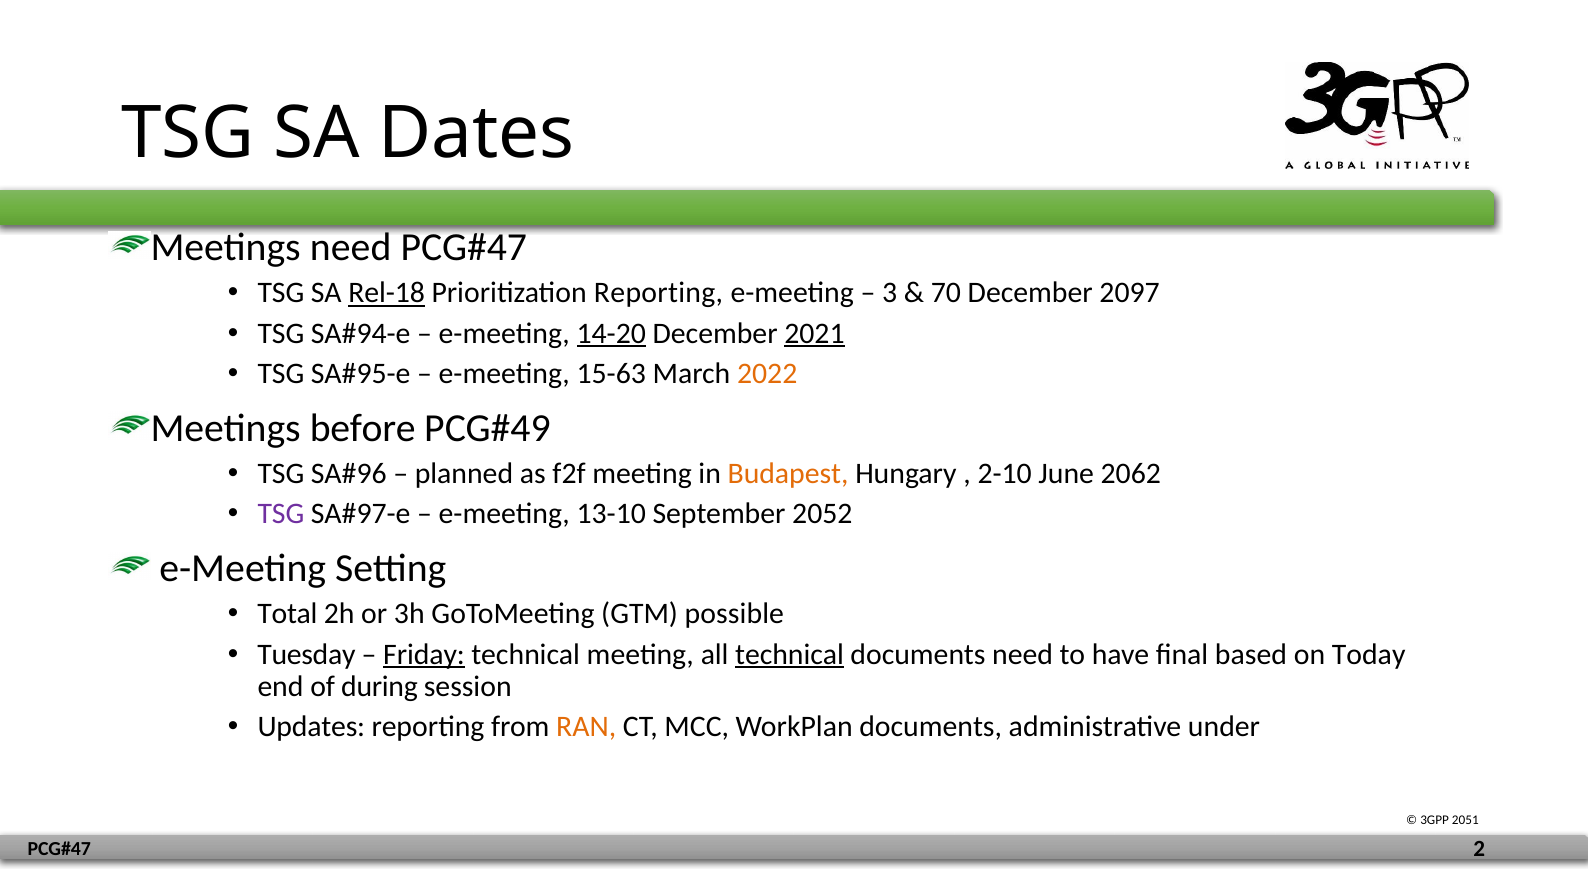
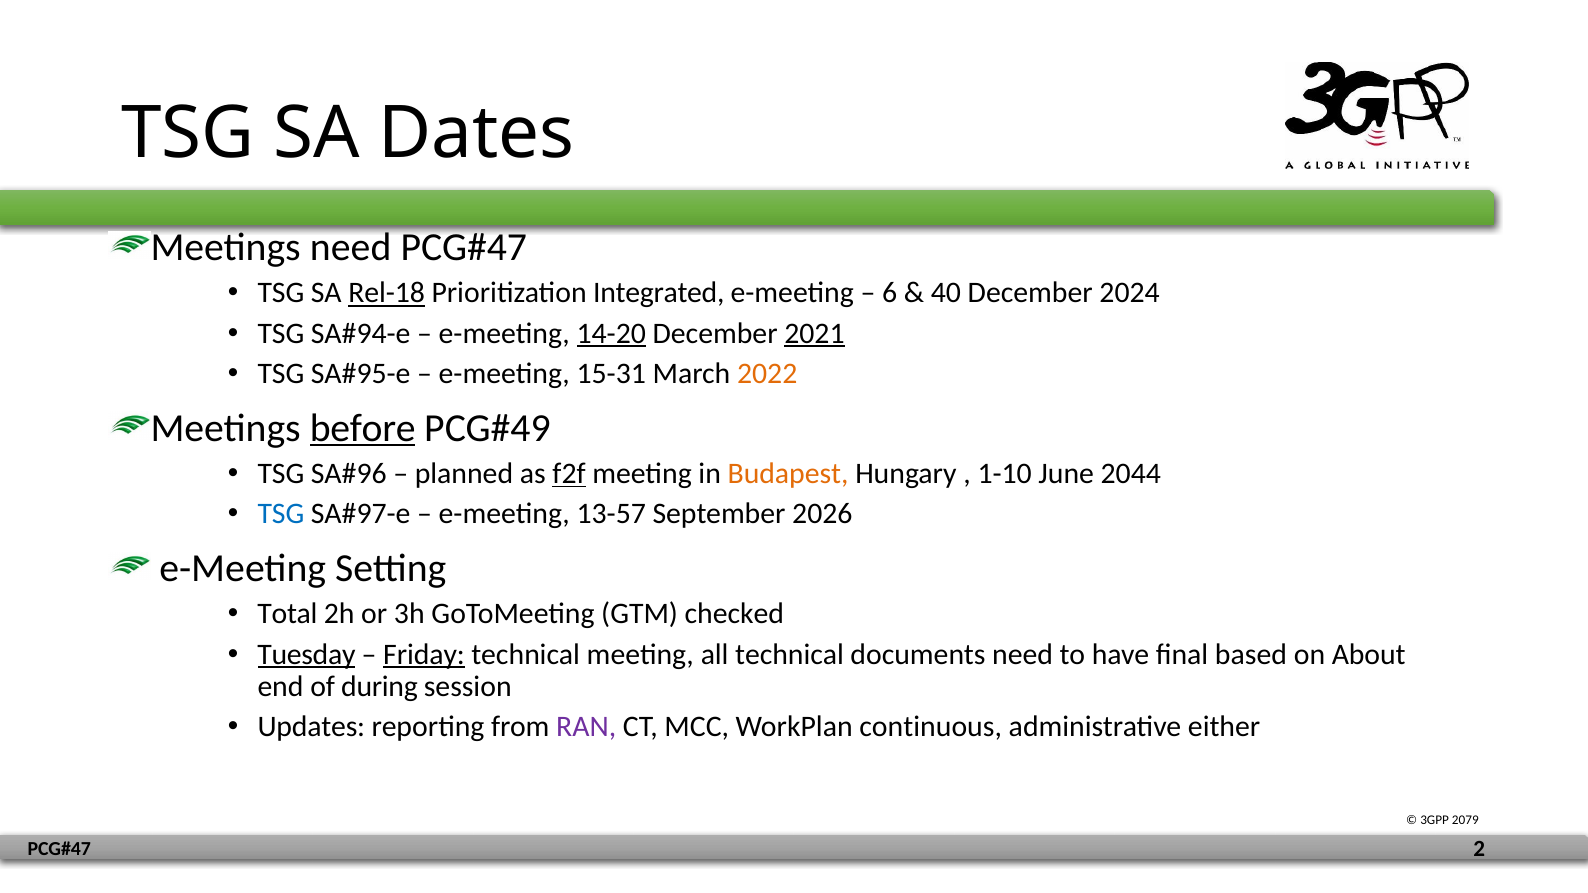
Prioritization Reporting: Reporting -> Integrated (659, 293)
3: 3 -> 6 (890, 293)
70: 70 -> 40 (946, 293)
2097: 2097 -> 2024 (1130, 293)
15-63: 15-63 -> 15-31 (611, 374)
before underline: none -> present (363, 428)
f2f underline: none -> present (569, 474)
2-10: 2-10 -> 1-10 (1005, 474)
2062: 2062 -> 2044 (1131, 474)
TSG colour: purple -> blue (281, 514)
13-10: 13-10 -> 13-57 (611, 514)
2052: 2052 -> 2026 (822, 514)
possible: possible -> checked (734, 614)
Tuesday underline: none -> present (306, 655)
technical underline: present -> none (790, 655)
Today: Today -> About (1369, 655)
RAN colour: orange -> purple (586, 727)
WorkPlan documents: documents -> continuous (931, 727)
under: under -> either (1224, 727)
2051: 2051 -> 2079 (1465, 821)
